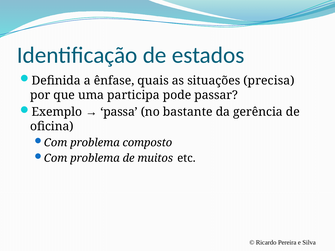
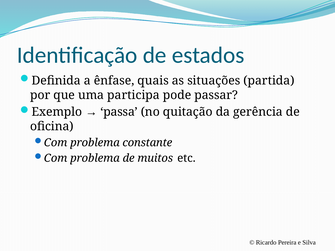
precisa: precisa -> partida (269, 81)
bastante: bastante -> quitação (188, 112)
composto: composto -> constante (147, 143)
